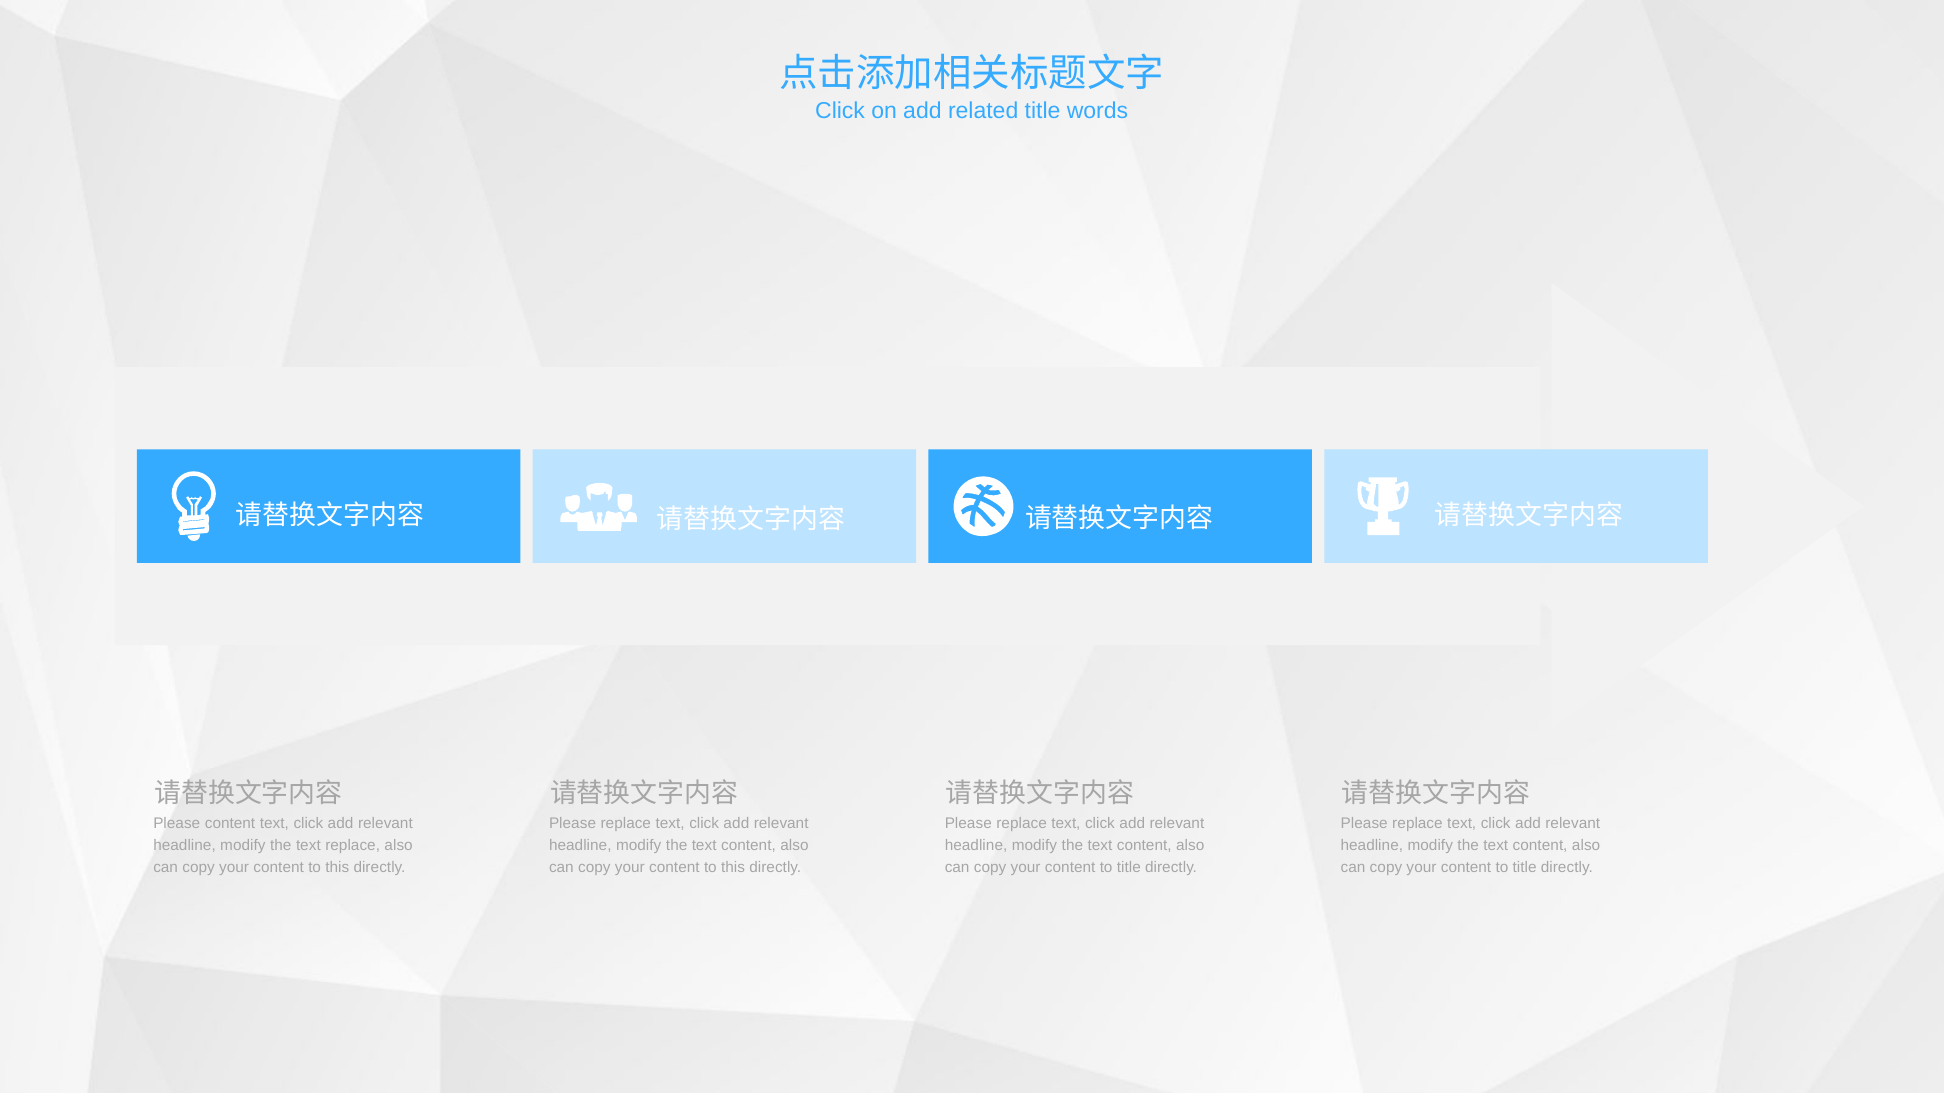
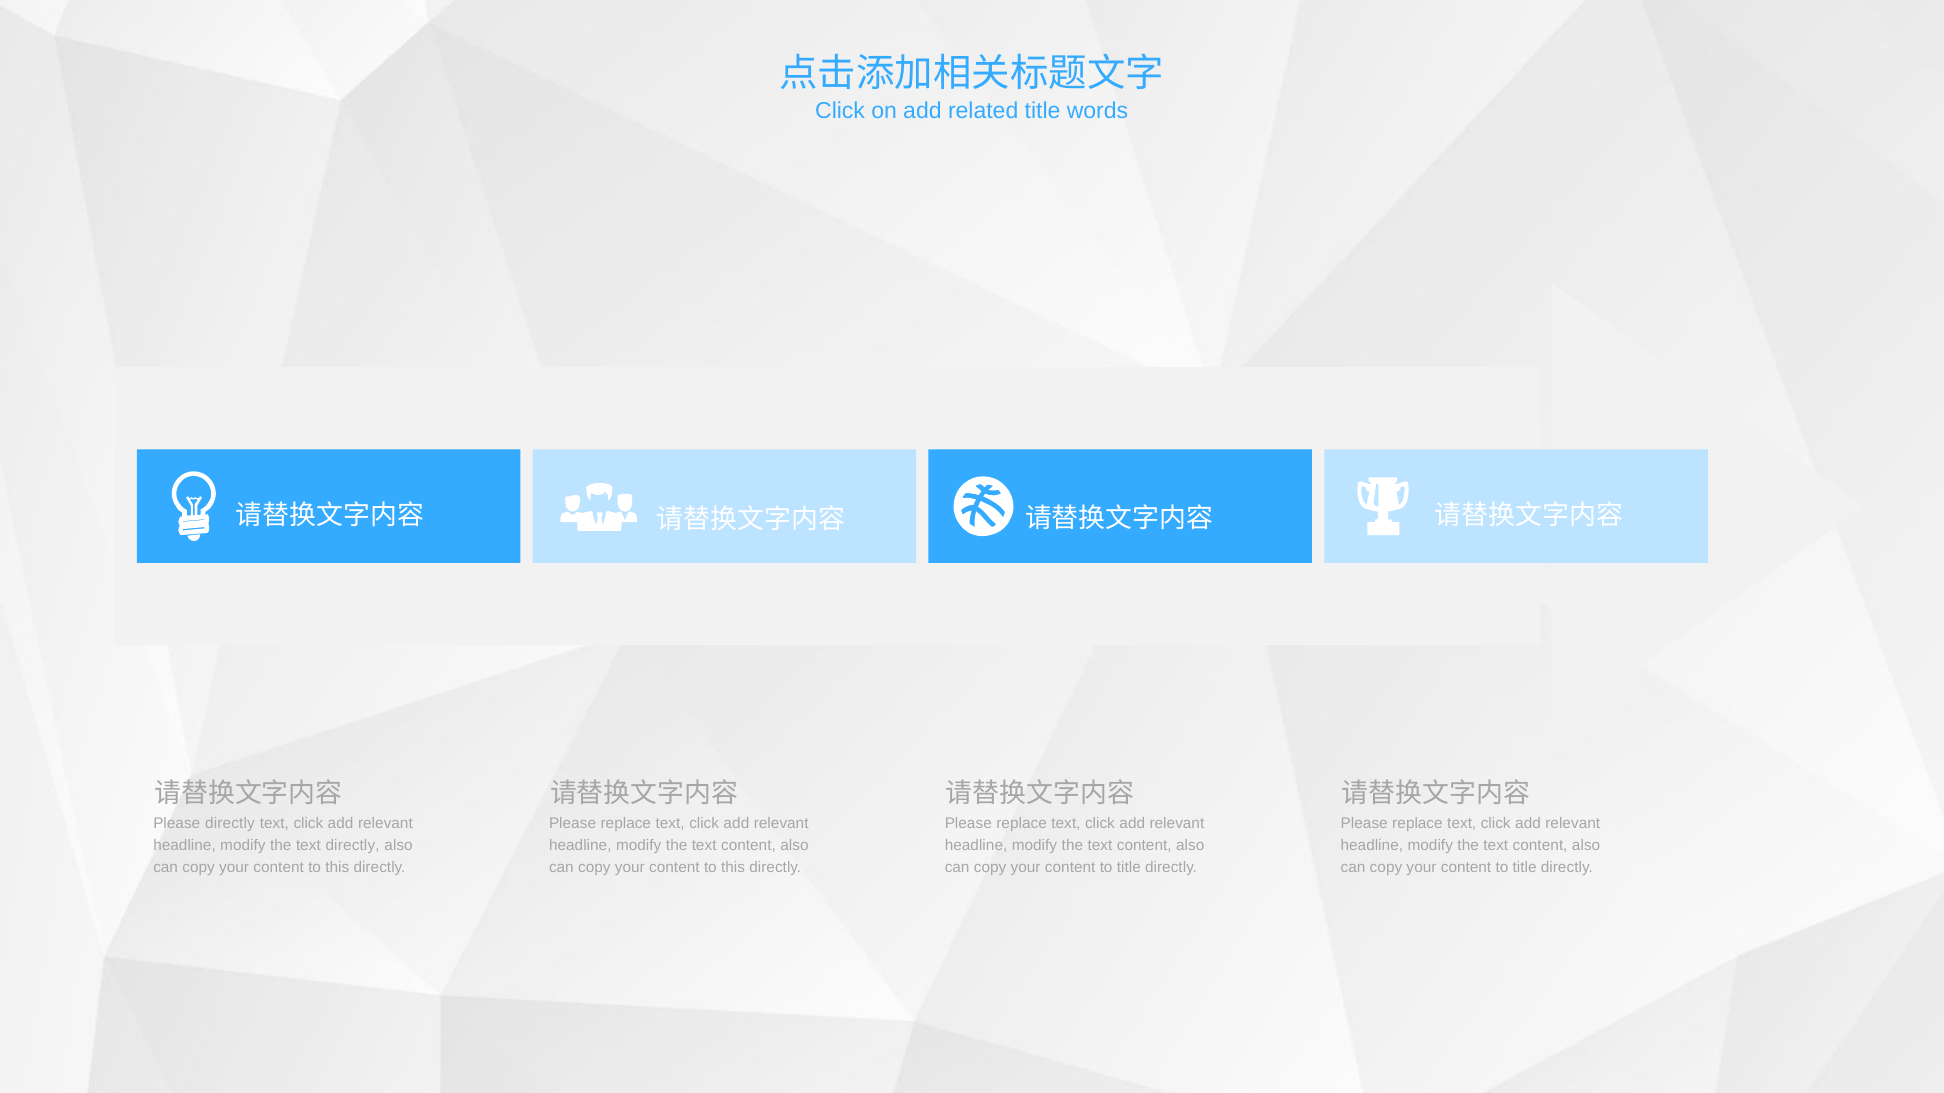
Please content: content -> directly (230, 824)
text replace: replace -> directly (353, 846)
